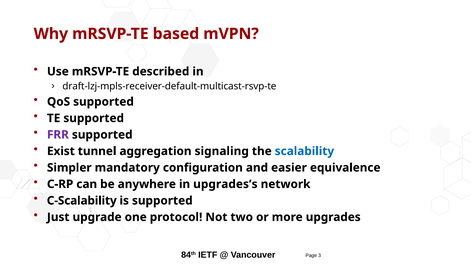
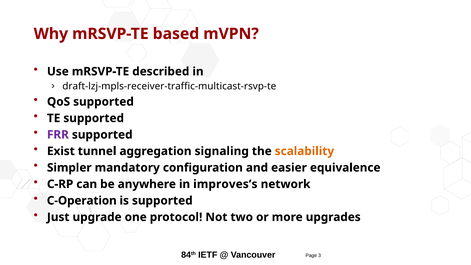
draft-lzj-mpls-receiver-default-multicast-rsvp-te: draft-lzj-mpls-receiver-default-multicast-rsvp-te -> draft-lzj-mpls-receiver-traffic-multicast-rsvp-te (169, 86)
scalability colour: blue -> orange (304, 151)
upgrades’s: upgrades’s -> improves’s (225, 184)
C-Scalability: C-Scalability -> C-Operation (82, 201)
